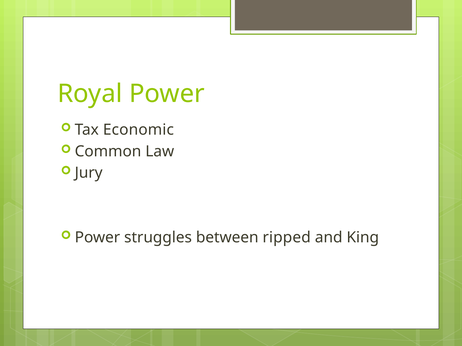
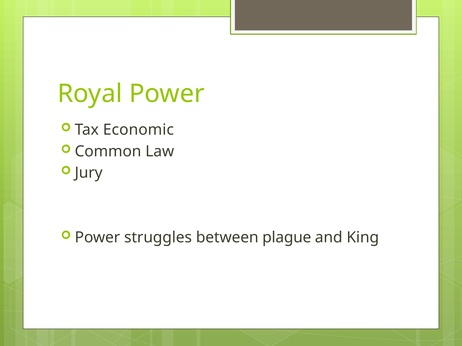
ripped: ripped -> plague (287, 238)
